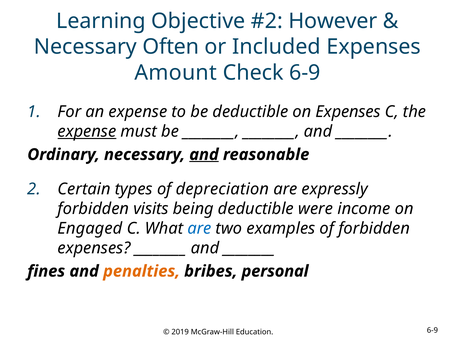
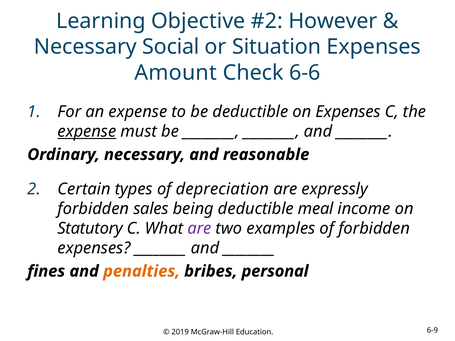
Often: Often -> Social (171, 47)
Included: Included -> Situation (277, 47)
Check 6-9: 6-9 -> 6-6 (305, 73)
and underline: present -> none (204, 155)
visits: visits -> sales (151, 209)
were: were -> meal (316, 209)
Engaged: Engaged -> Statutory (90, 229)
are colour: blue -> purple (200, 229)
